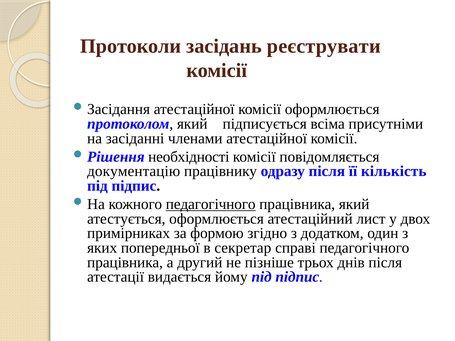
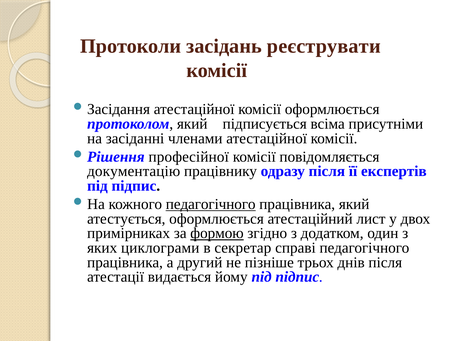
необхідності: необхідності -> професійної (189, 157)
кількість: кількість -> експертів (394, 171)
формою underline: none -> present (217, 233)
попередньої: попередньої -> циклограми (160, 248)
